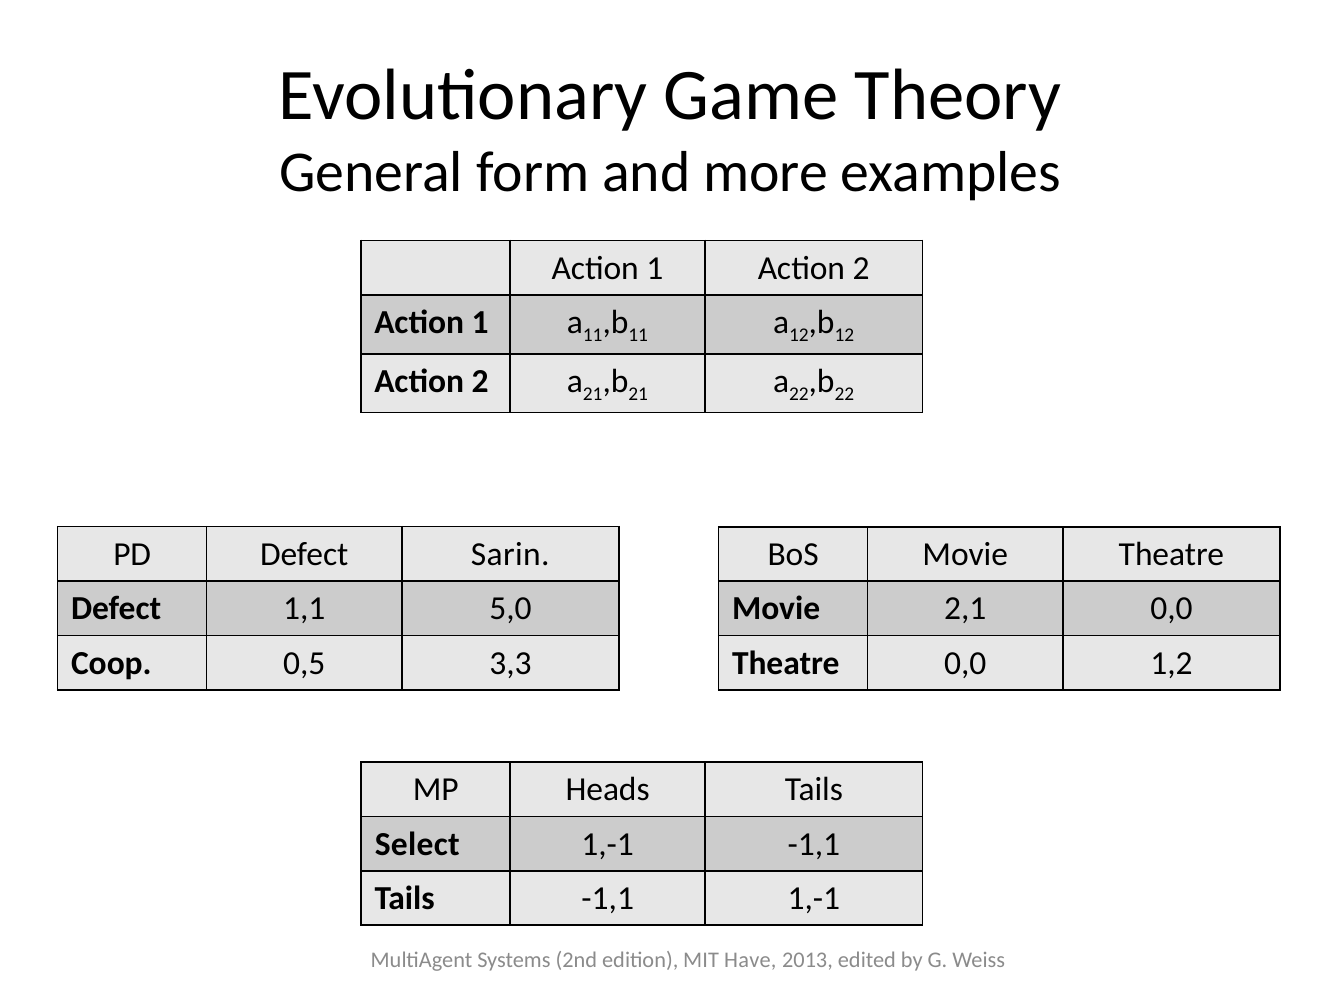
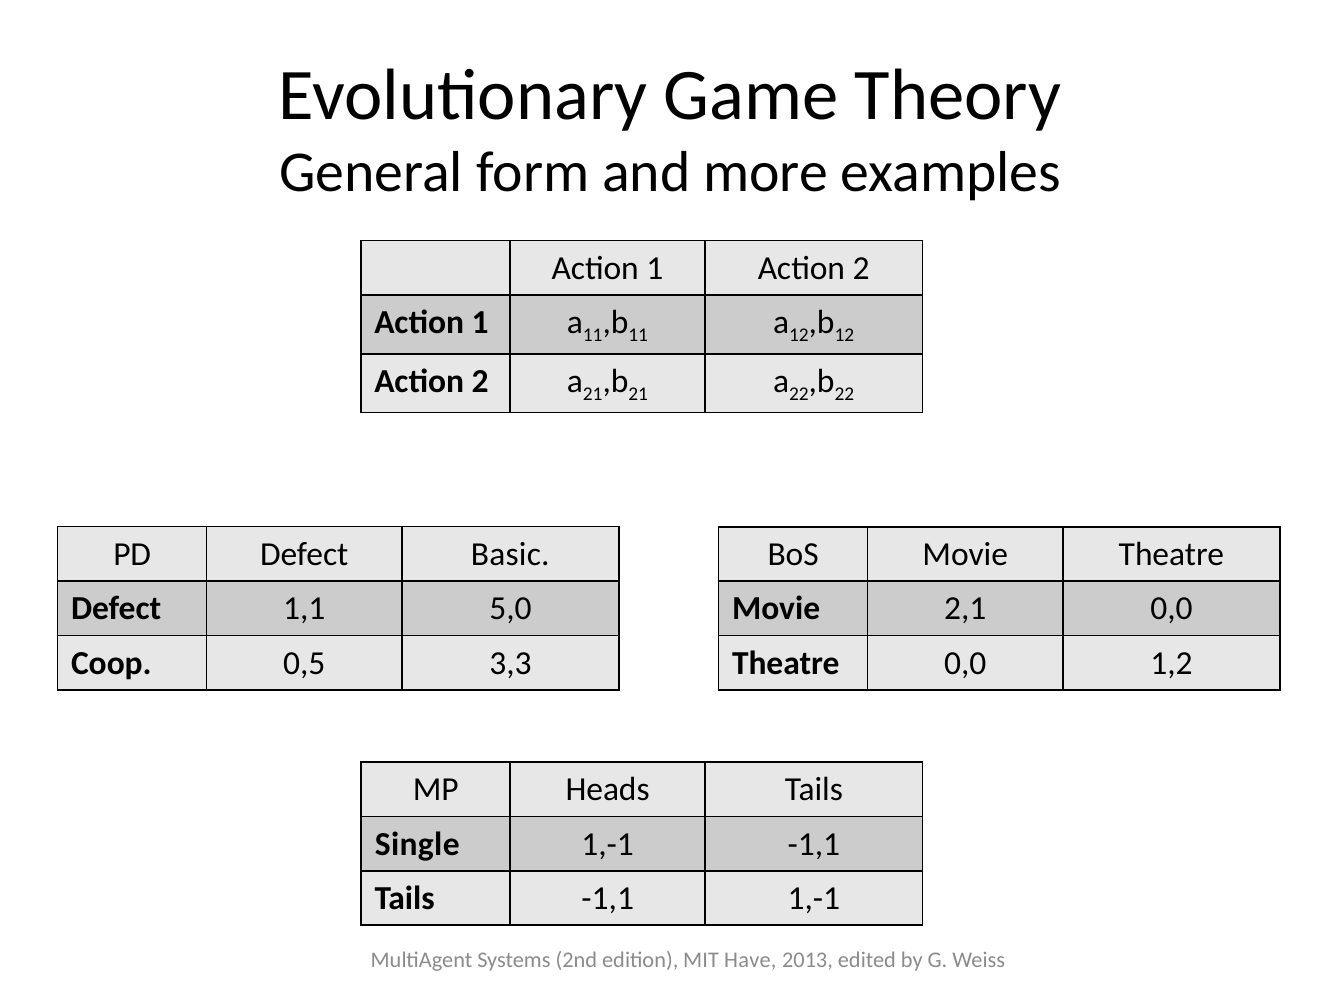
Sarin: Sarin -> Basic (510, 554)
Select: Select -> Single (417, 844)
